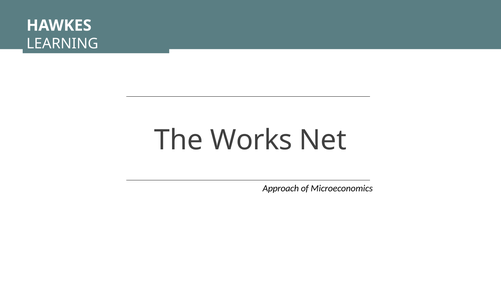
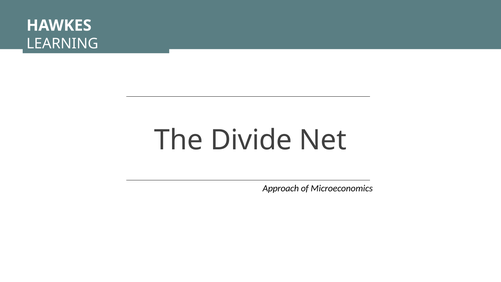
Works: Works -> Divide (251, 140)
